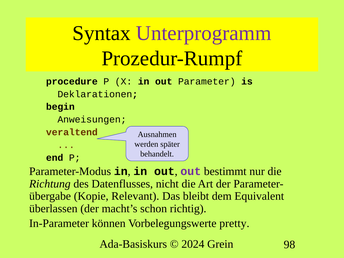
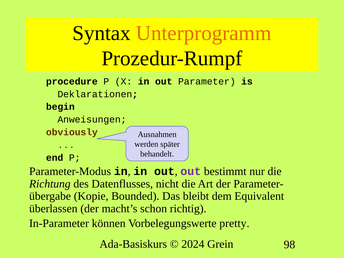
Unterprogramm colour: purple -> orange (204, 33)
veraltend: veraltend -> obviously (72, 132)
Relevant: Relevant -> Bounded (135, 196)
